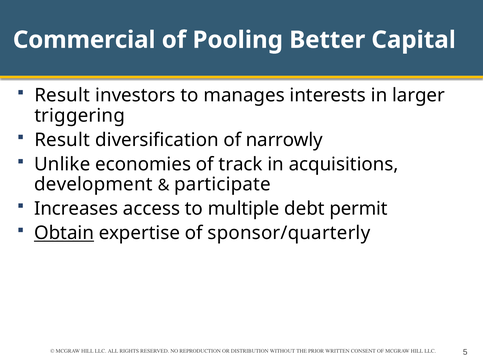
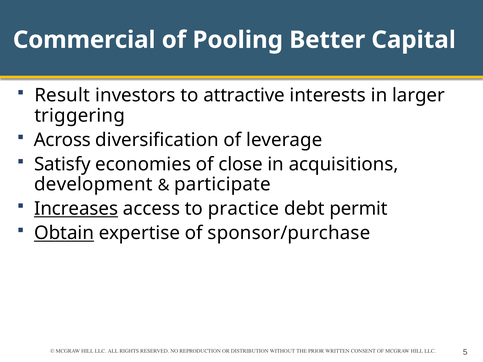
manages: manages -> attractive (244, 95)
Result: Result -> Across (62, 140)
narrowly: narrowly -> leverage (284, 140)
Unlike: Unlike -> Satisfy (62, 164)
track: track -> close (241, 164)
Increases underline: none -> present (76, 209)
multiple: multiple -> practice (243, 209)
sponsor/quarterly: sponsor/quarterly -> sponsor/purchase (289, 233)
